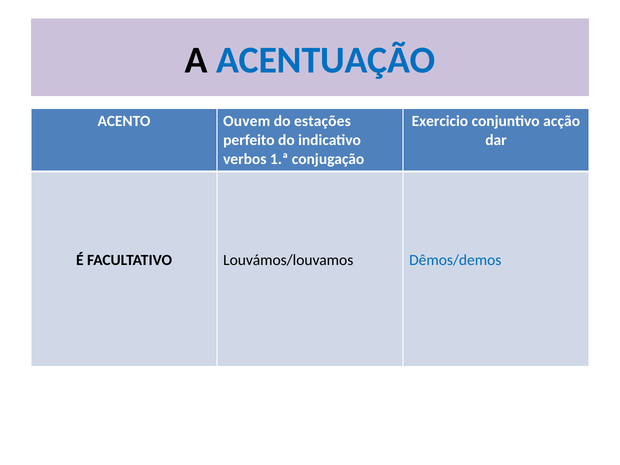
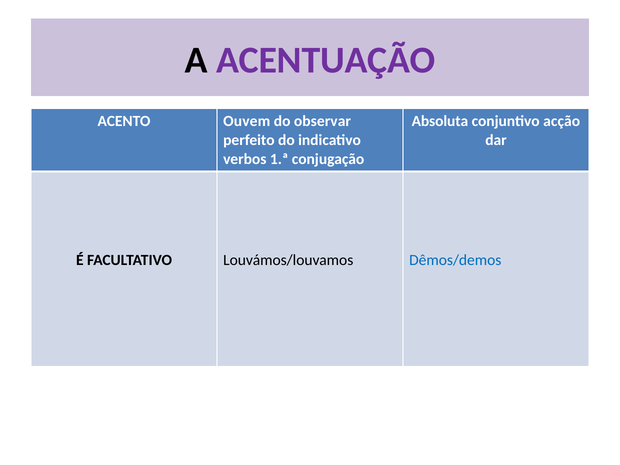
ACENTUAÇÃO colour: blue -> purple (326, 60)
estações: estações -> observar (322, 121)
Exercicio: Exercicio -> Absoluta (440, 121)
